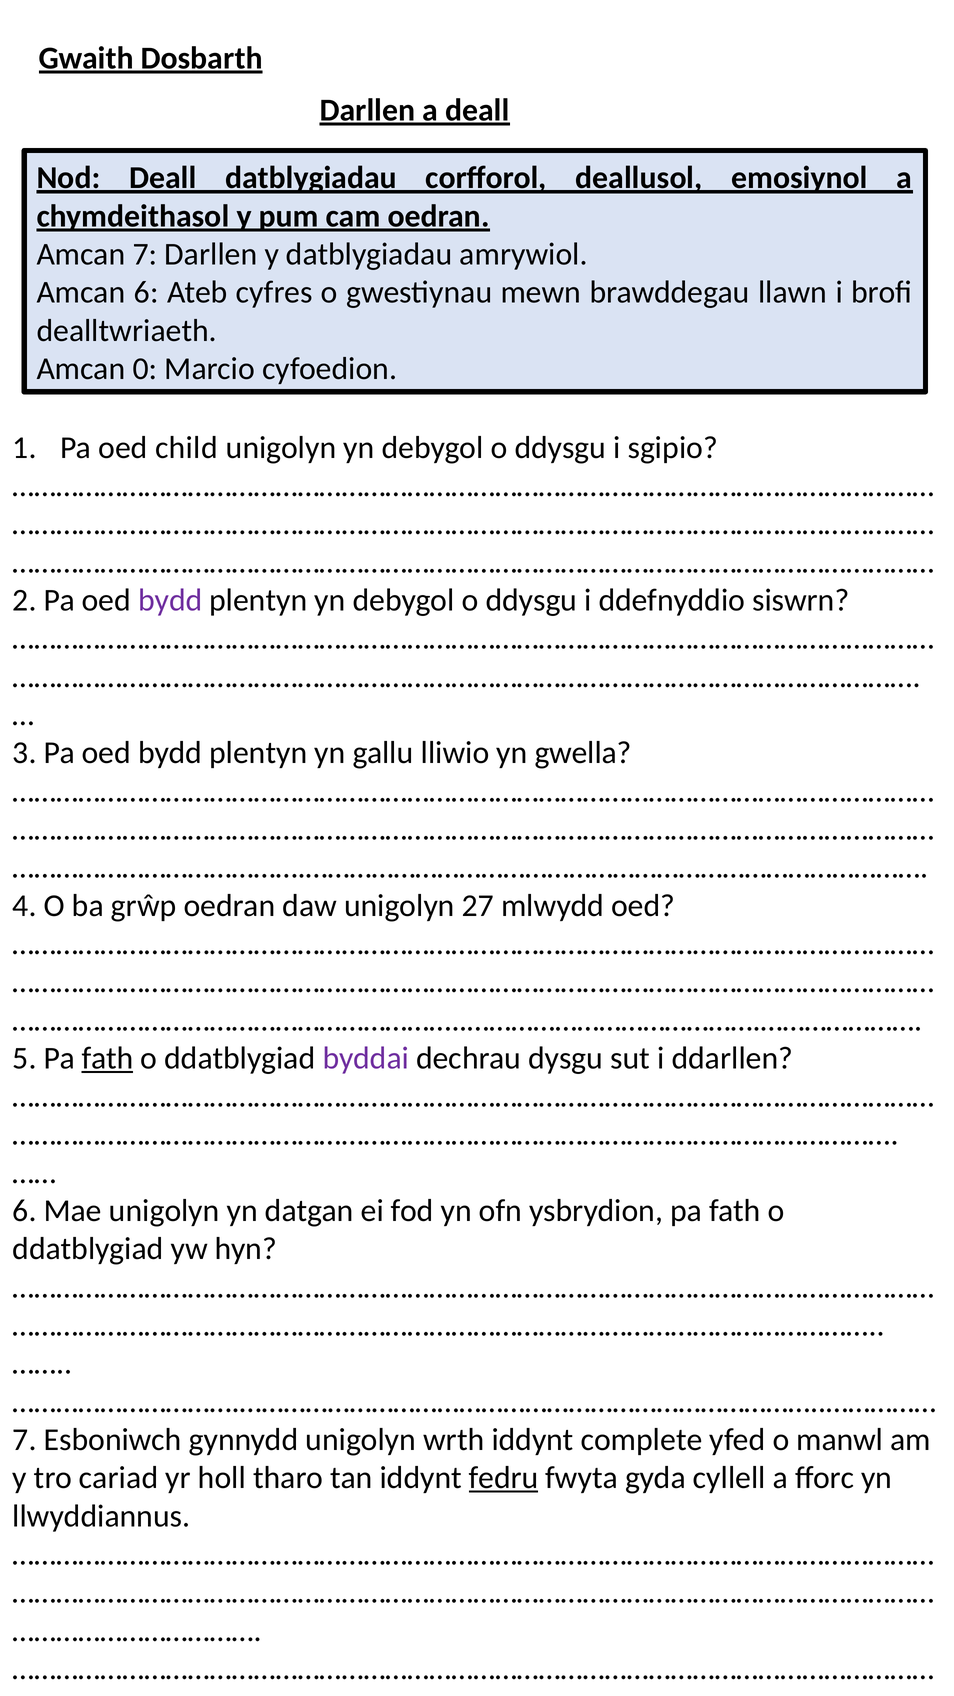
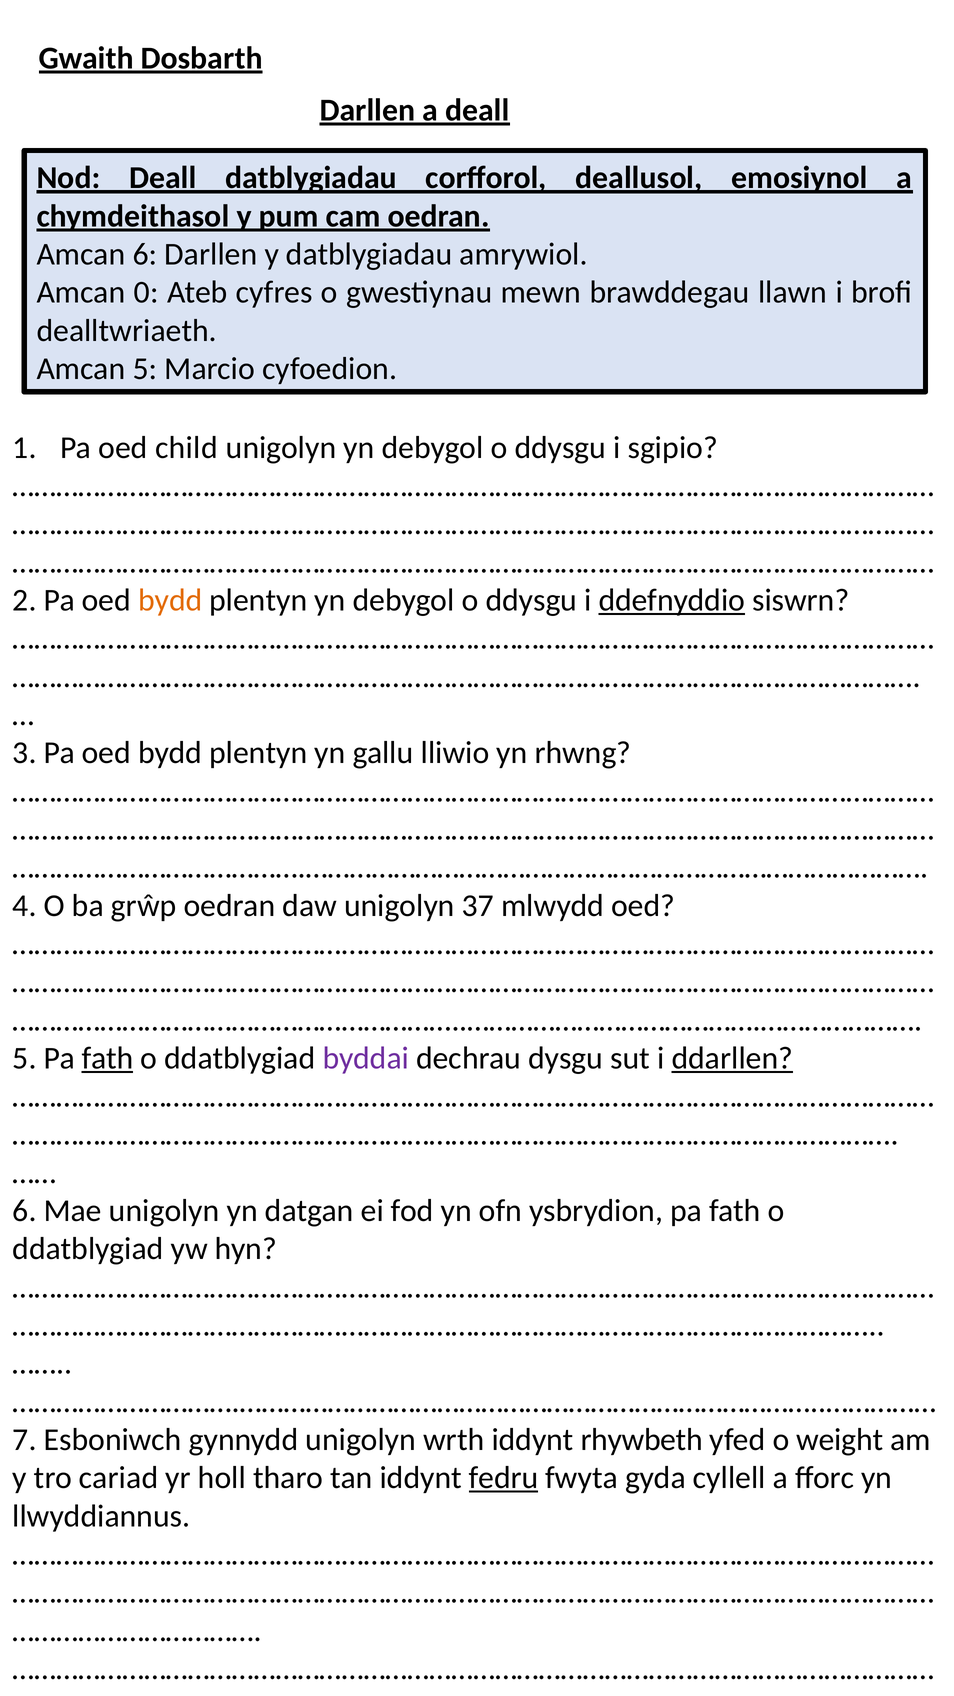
Amcan 7: 7 -> 6 (145, 254)
Amcan 6: 6 -> 0 (146, 292)
Amcan 0: 0 -> 5 (145, 369)
bydd colour: purple -> orange (170, 600)
ddefnyddio underline: none -> present (672, 600)
gwella: gwella -> rhwng (583, 753)
27: 27 -> 37 (478, 906)
ddarllen underline: none -> present (732, 1058)
complete: complete -> rhywbeth (642, 1440)
manwl: manwl -> weight (840, 1440)
